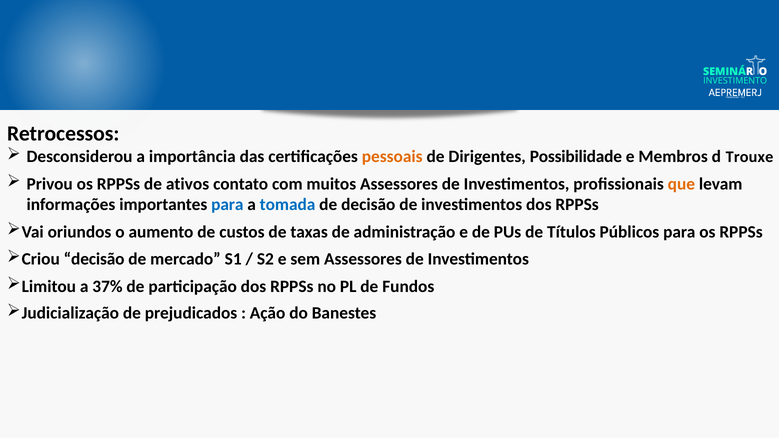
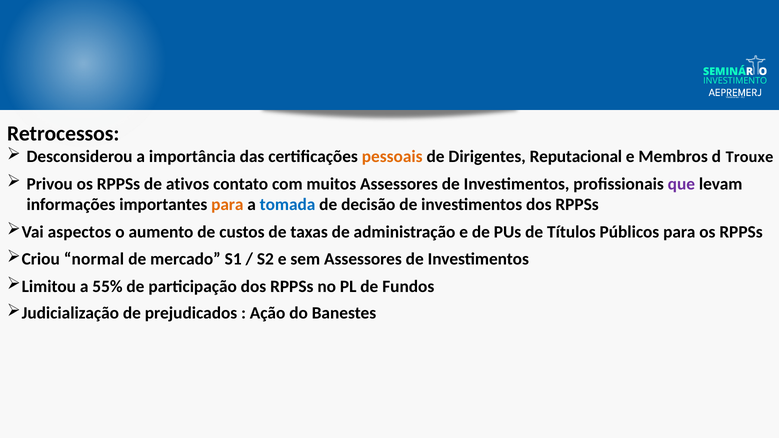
Possibilidade: Possibilidade -> Reputacional (576, 157)
que colour: orange -> purple (681, 184)
para colour: blue -> orange (227, 205)
oriundos: oriundos -> aspectos (79, 232)
Criou decisão: decisão -> normal (94, 259)
37%: 37% -> 55% (107, 287)
